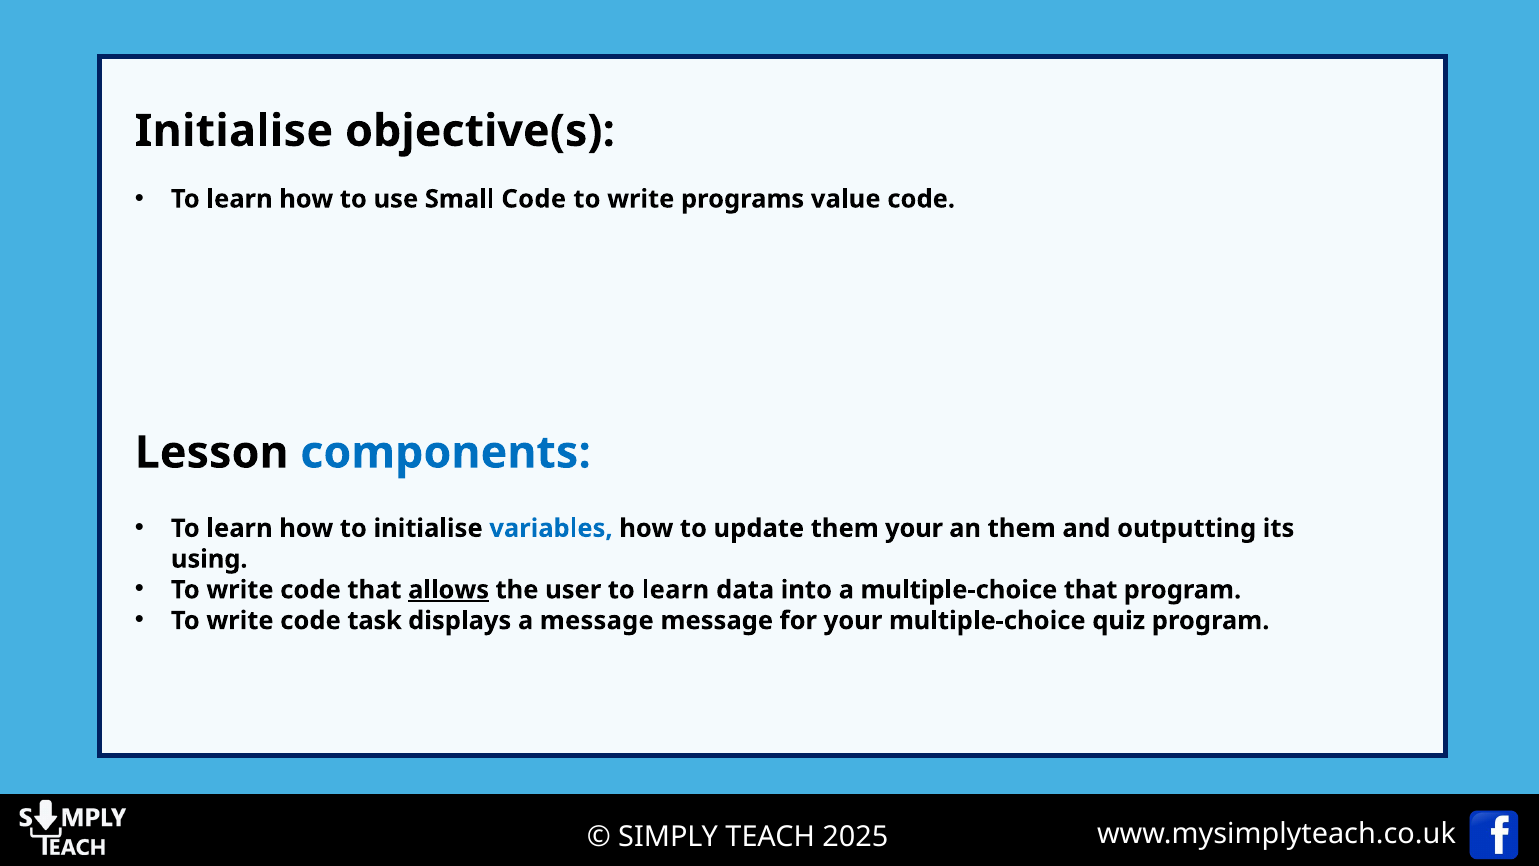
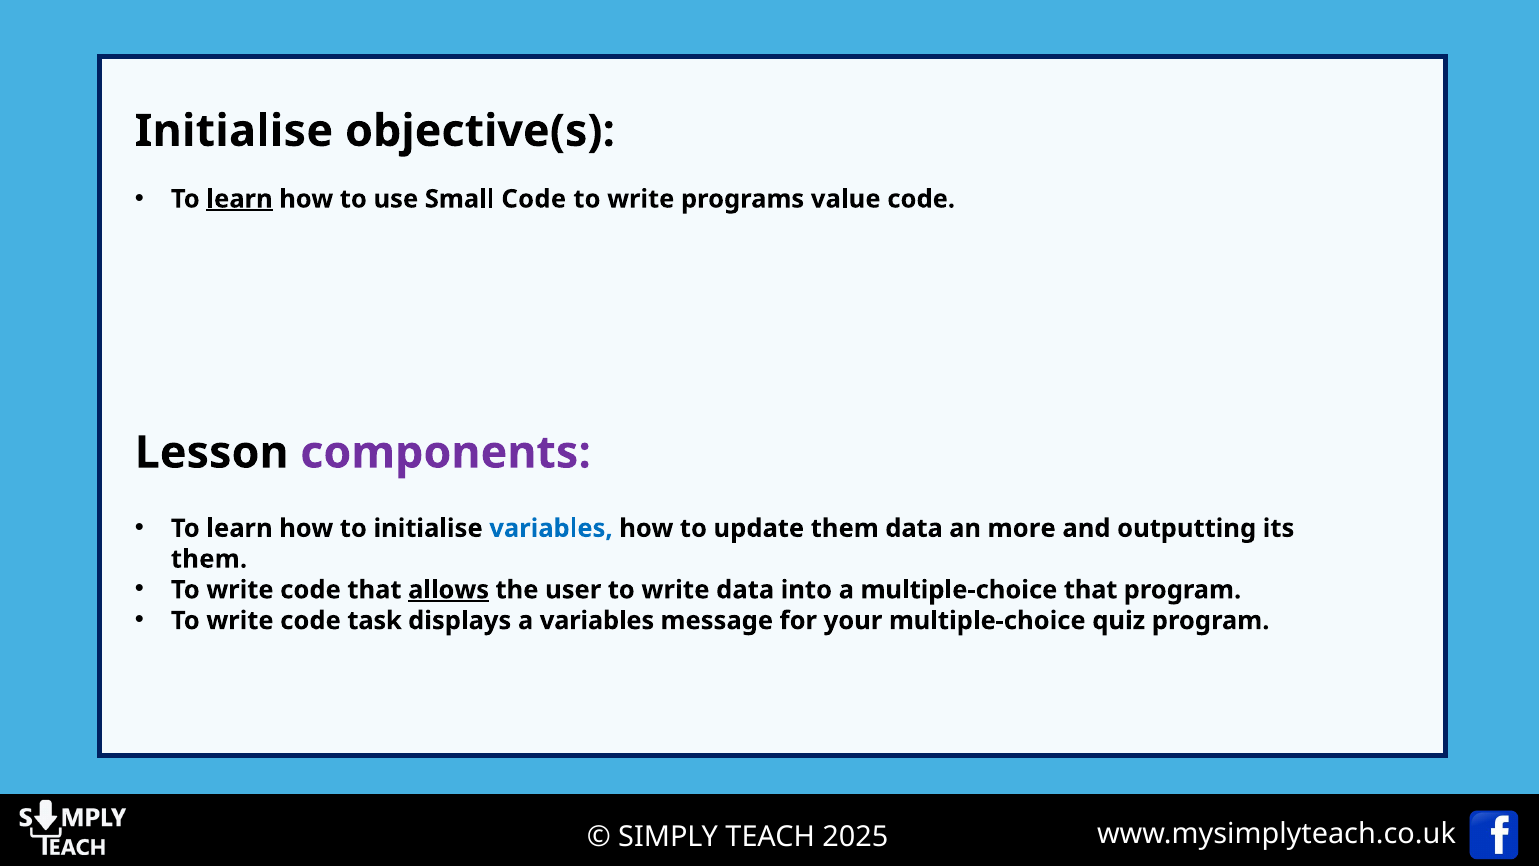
learn underline: none -> present (240, 199)
components colour: blue -> purple (446, 453)
them your: your -> data (914, 528)
an them: them -> more (1022, 528)
using: using -> them (209, 559)
user to learn: learn -> write (675, 590)
a message: message -> variables (597, 620)
